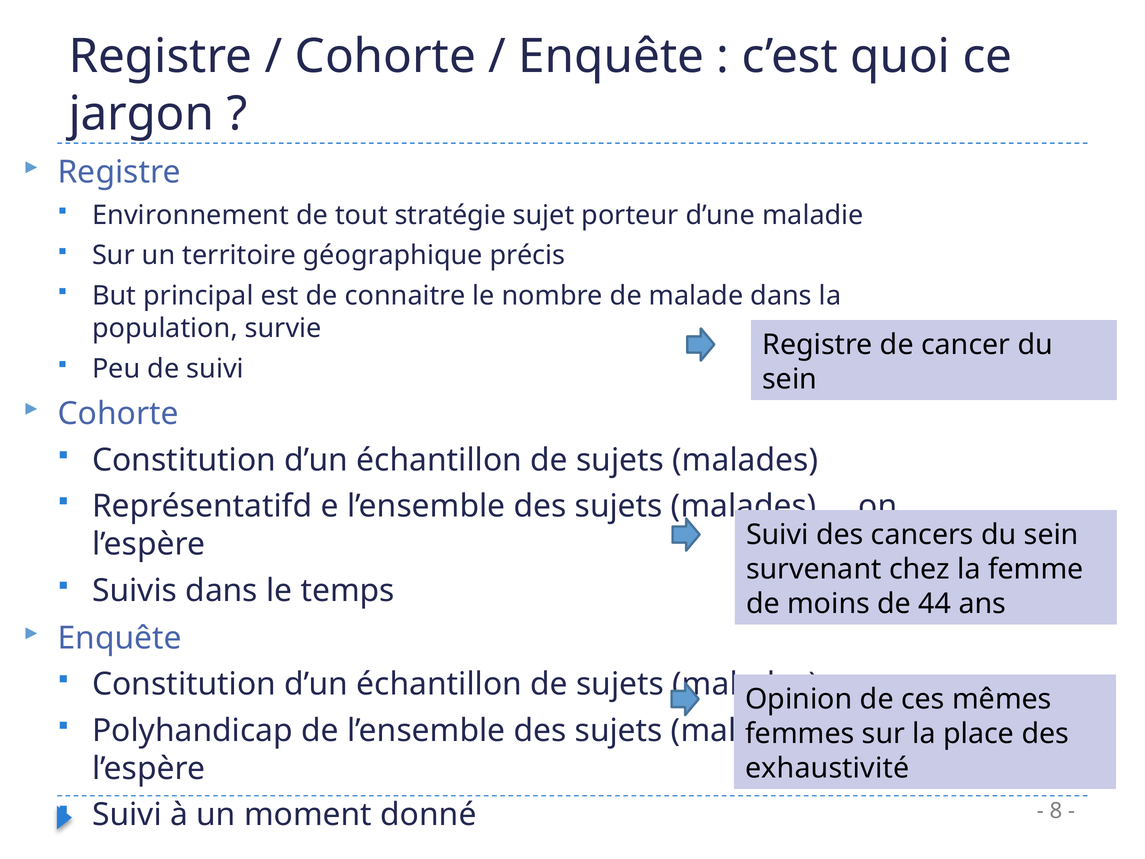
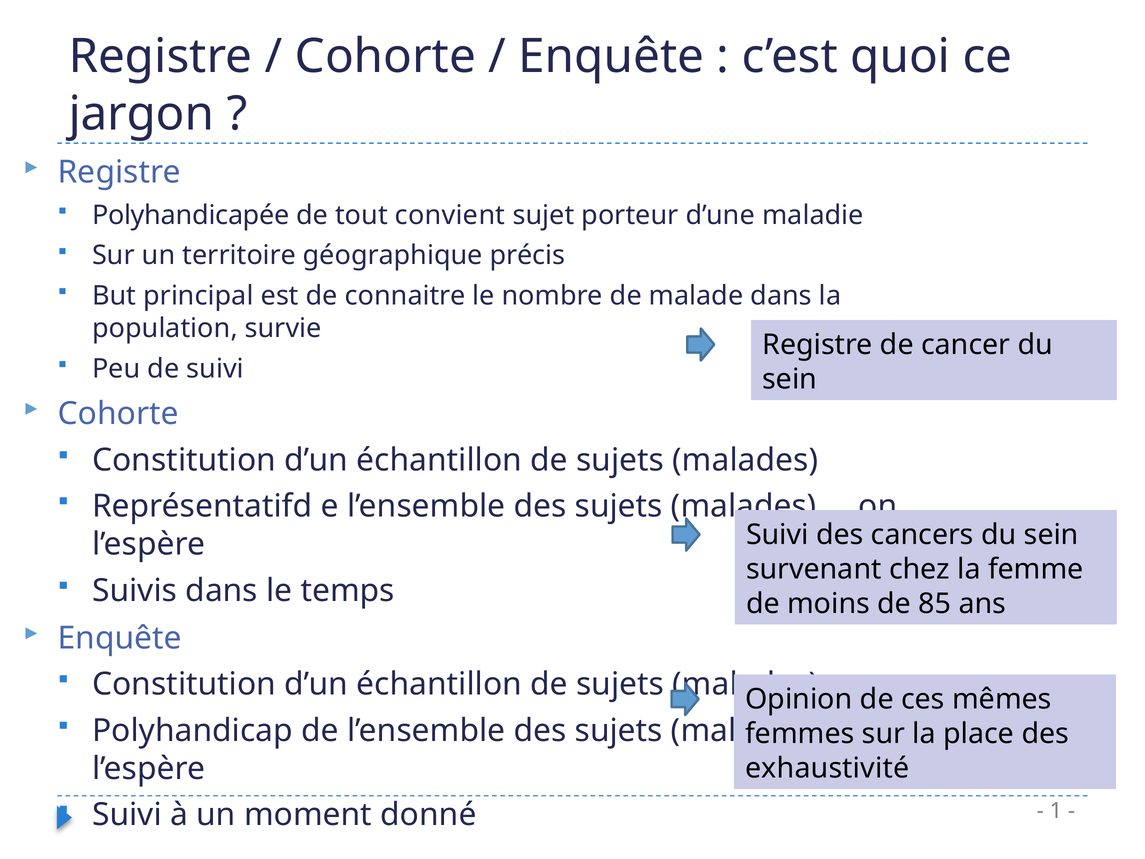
Environnement: Environnement -> Polyhandicapée (191, 215)
stratégie: stratégie -> convient (450, 215)
44: 44 -> 85 (935, 603)
8: 8 -> 1 (1056, 811)
